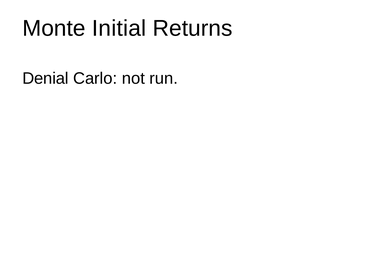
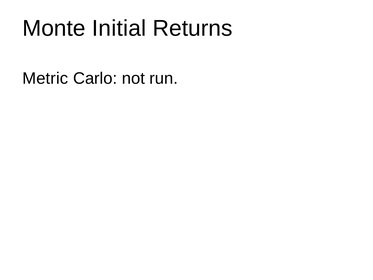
Denial: Denial -> Metric (45, 78)
